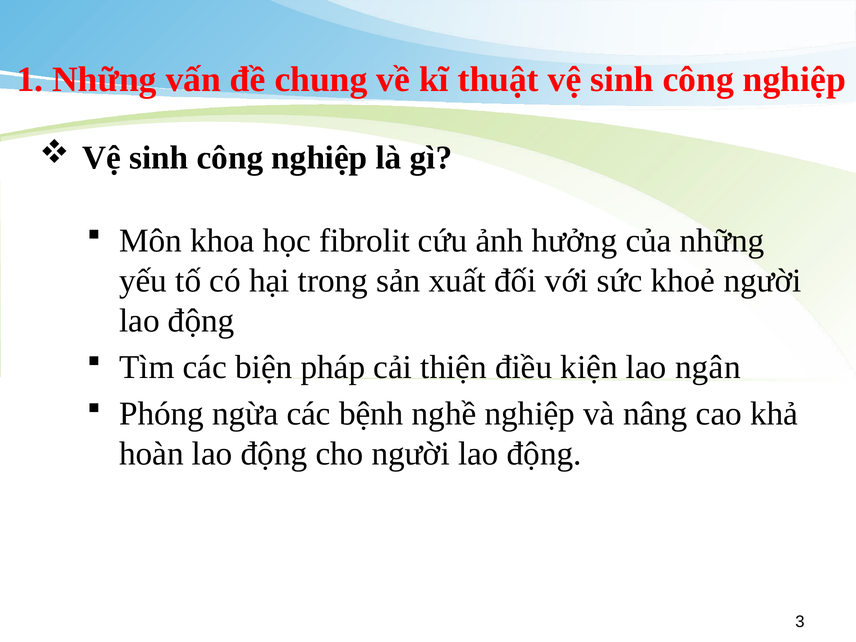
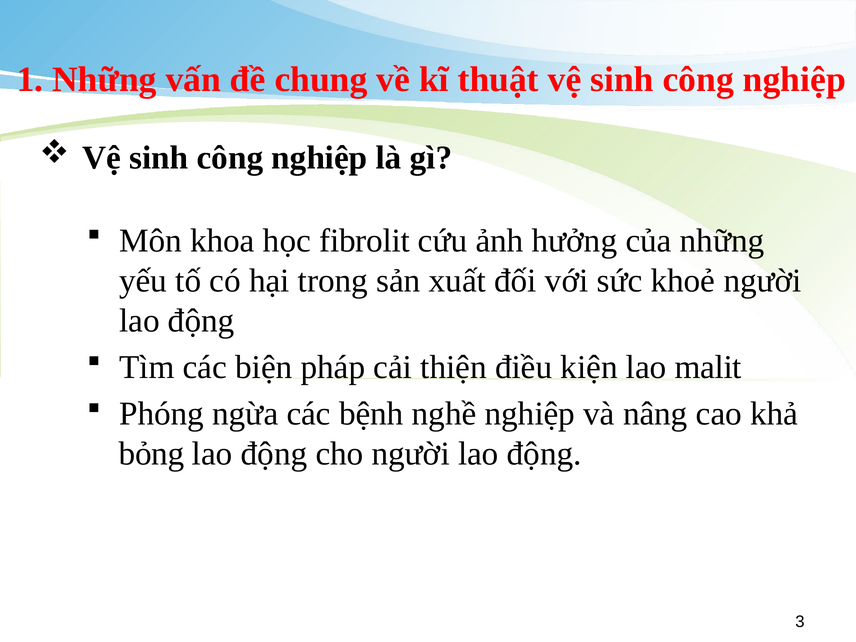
ngân: ngân -> malit (708, 367)
hoàn: hoàn -> bỏng (152, 454)
